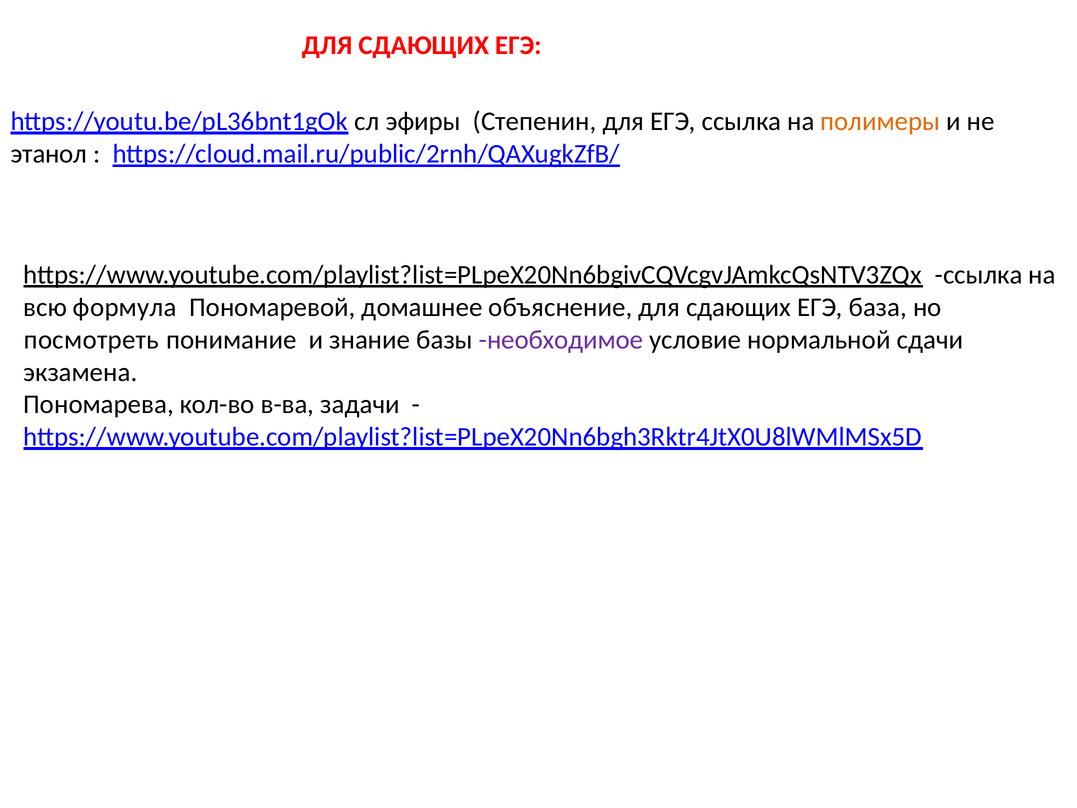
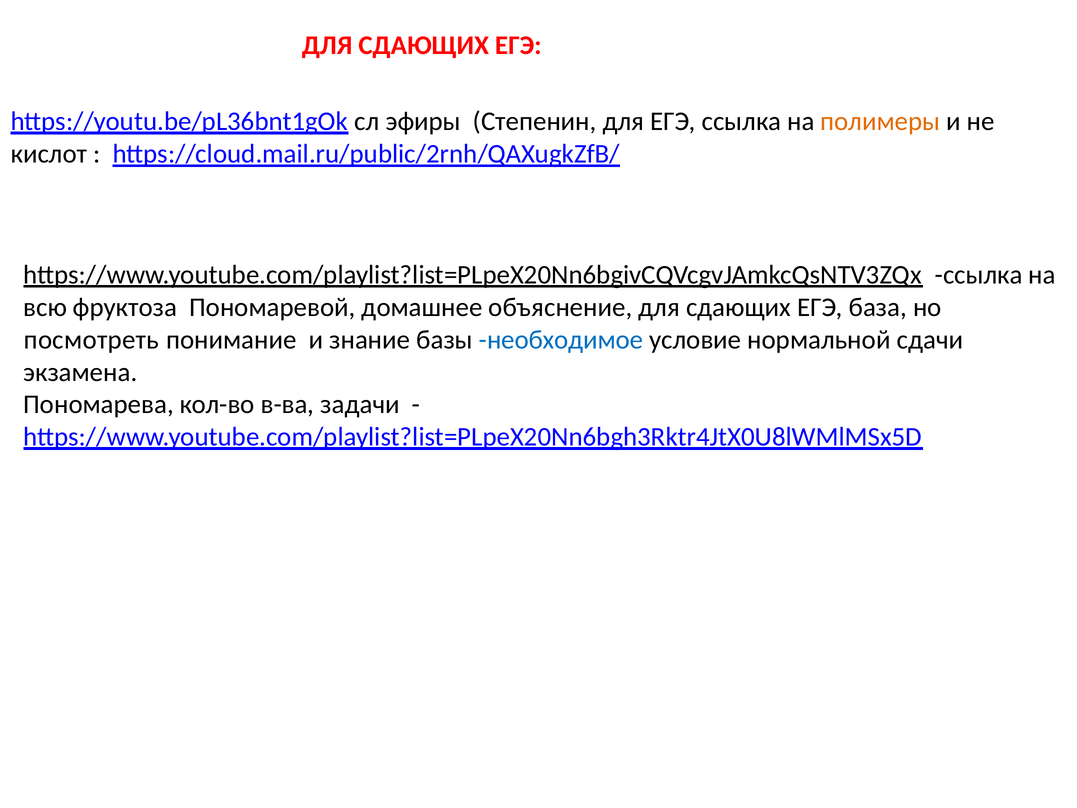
этанол: этанол -> кислот (49, 154)
формула: формула -> фруктоза (125, 307)
необходимое colour: purple -> blue (561, 340)
